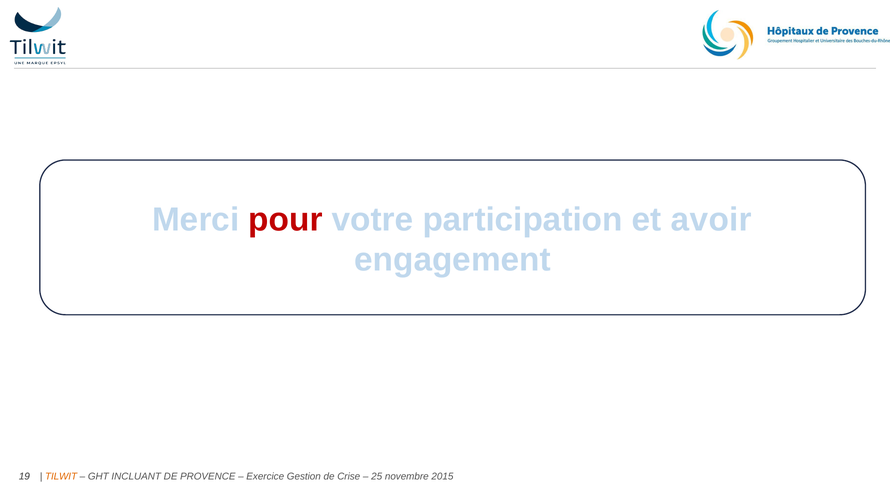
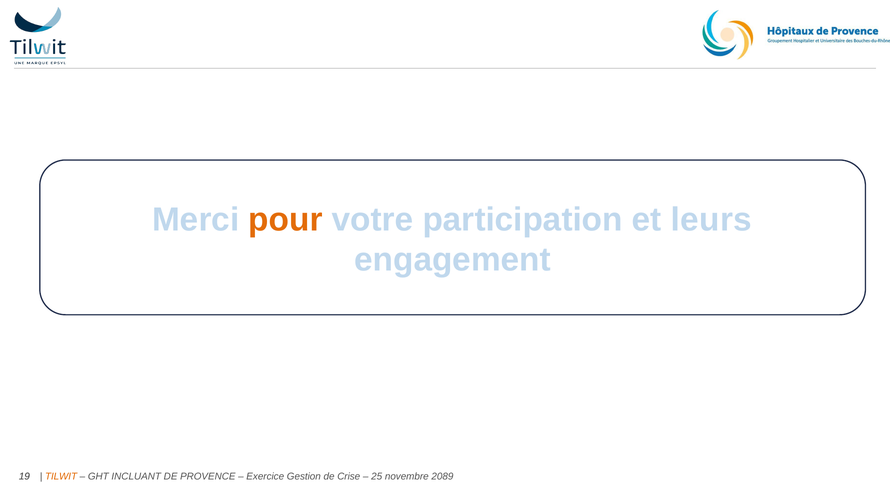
pour colour: red -> orange (286, 220)
avoir: avoir -> leurs (711, 220)
2015: 2015 -> 2089 (442, 476)
